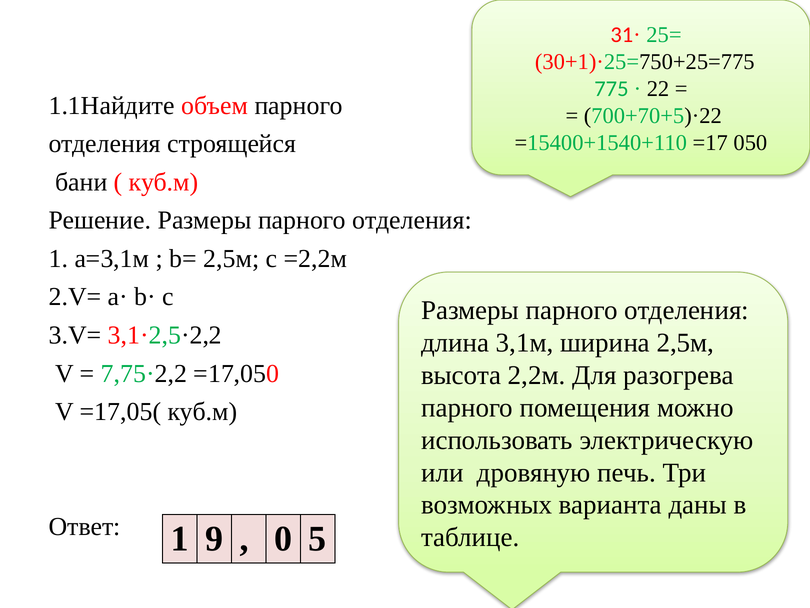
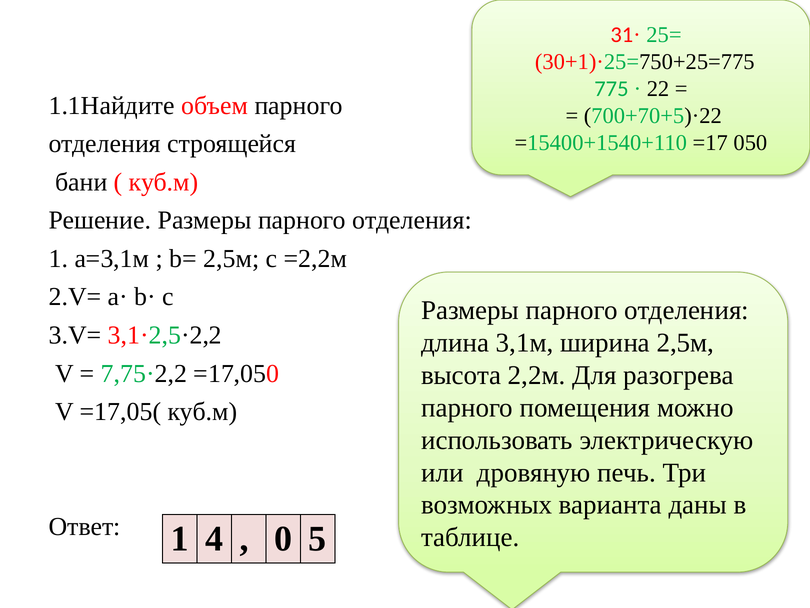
9: 9 -> 4 (214, 539)
